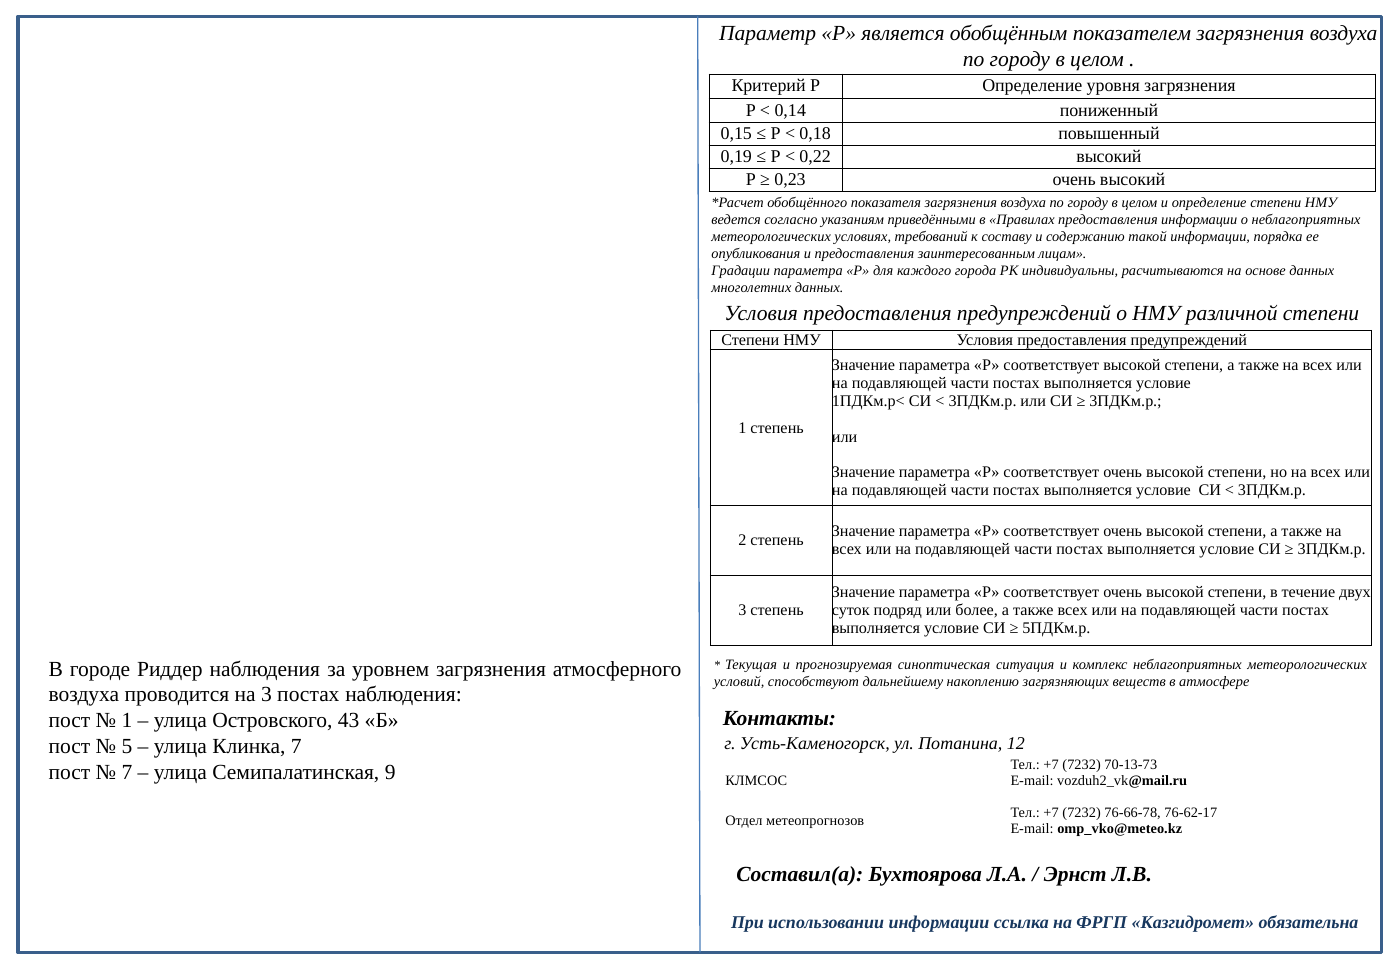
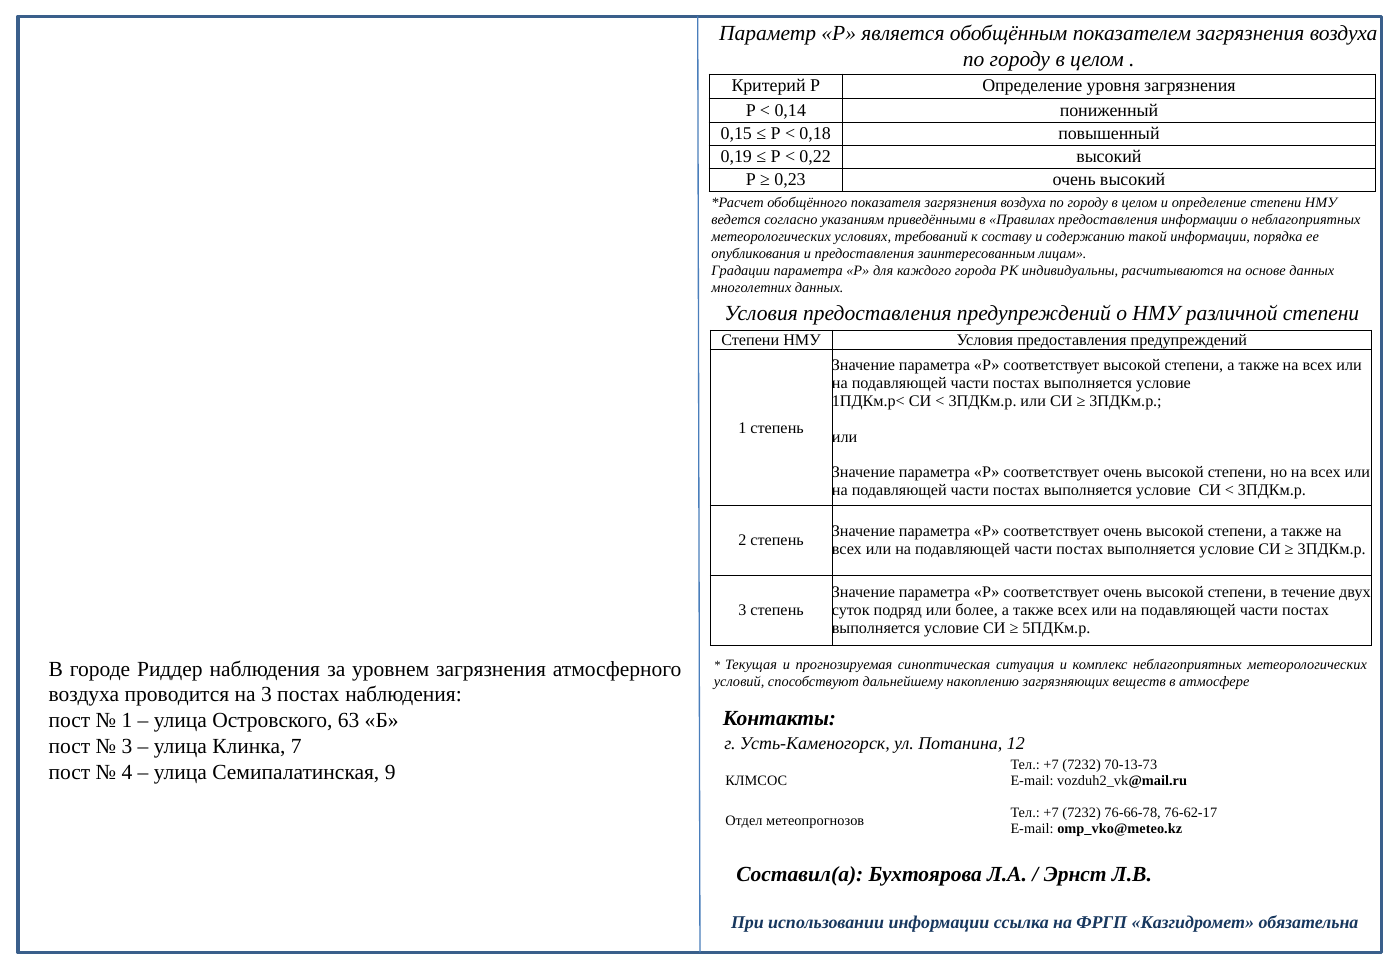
43: 43 -> 63 (349, 721)
5: 5 -> 3 (127, 747)
7: 7 -> 4 (127, 772)
